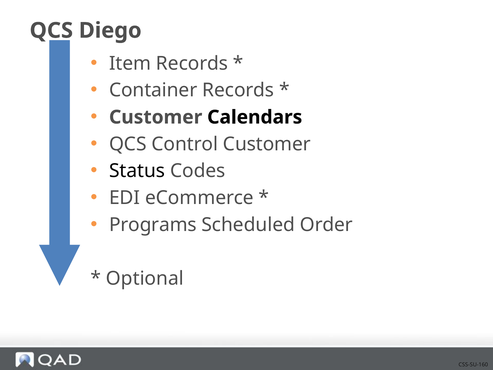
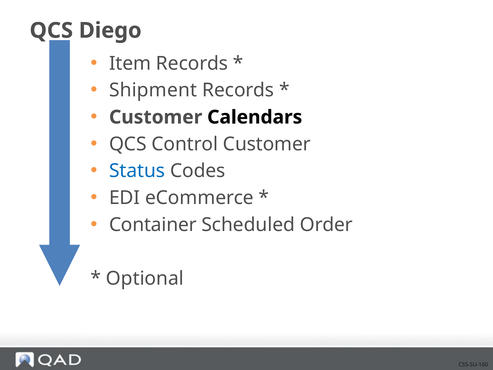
Container: Container -> Shipment (153, 90)
Status colour: black -> blue (137, 171)
Programs: Programs -> Container (153, 225)
